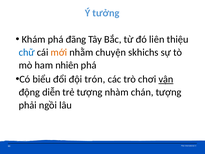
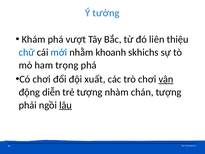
đãng: đãng -> vượt (76, 39)
mới colour: orange -> blue (59, 52)
chuyện: chuyện -> khoanh (111, 52)
nhiên: nhiên -> trọng (67, 65)
Có biểu: biểu -> chơi (42, 79)
trón: trón -> xuất (95, 79)
lâu underline: none -> present (66, 105)
